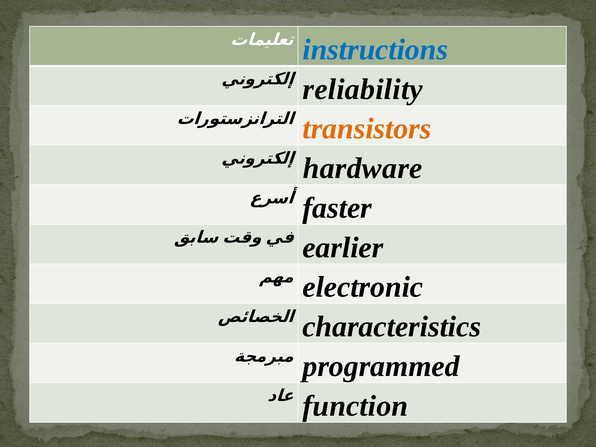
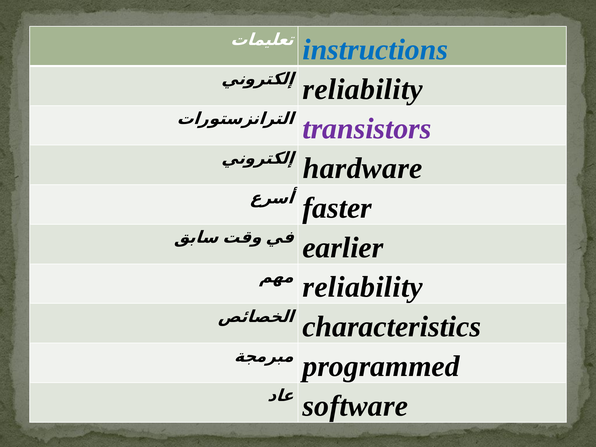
transistors colour: orange -> purple (367, 129)
electronic: electronic -> reliability (363, 287)
function: function -> software (355, 406)
